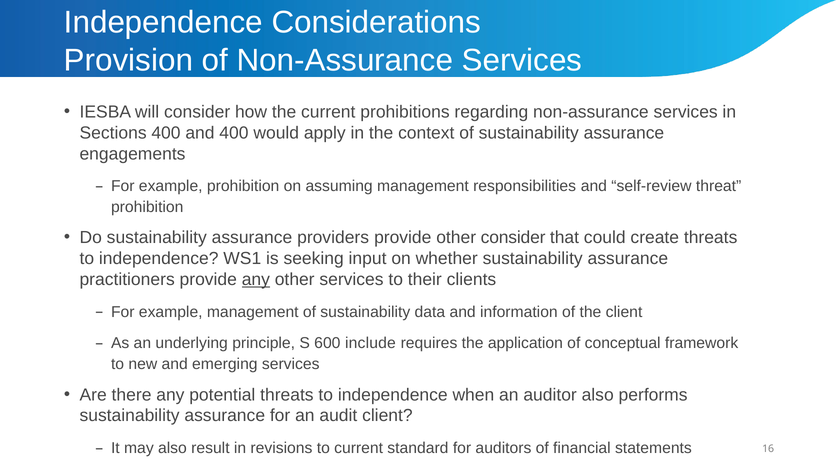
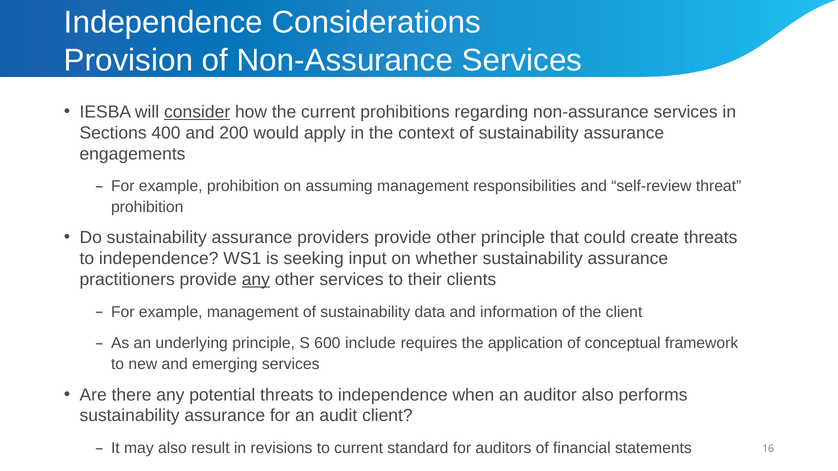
consider underline: none -> present (197, 112)
and 400: 400 -> 200 (234, 133)
other consider: consider -> principle (513, 238)
